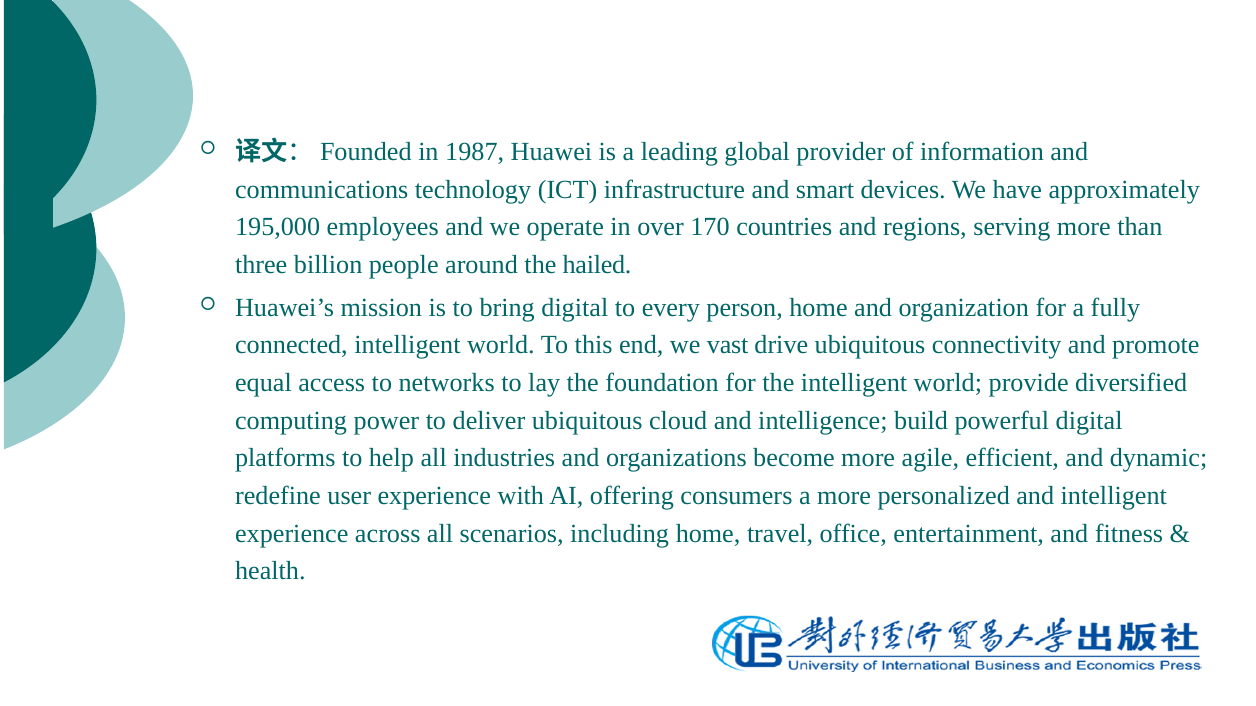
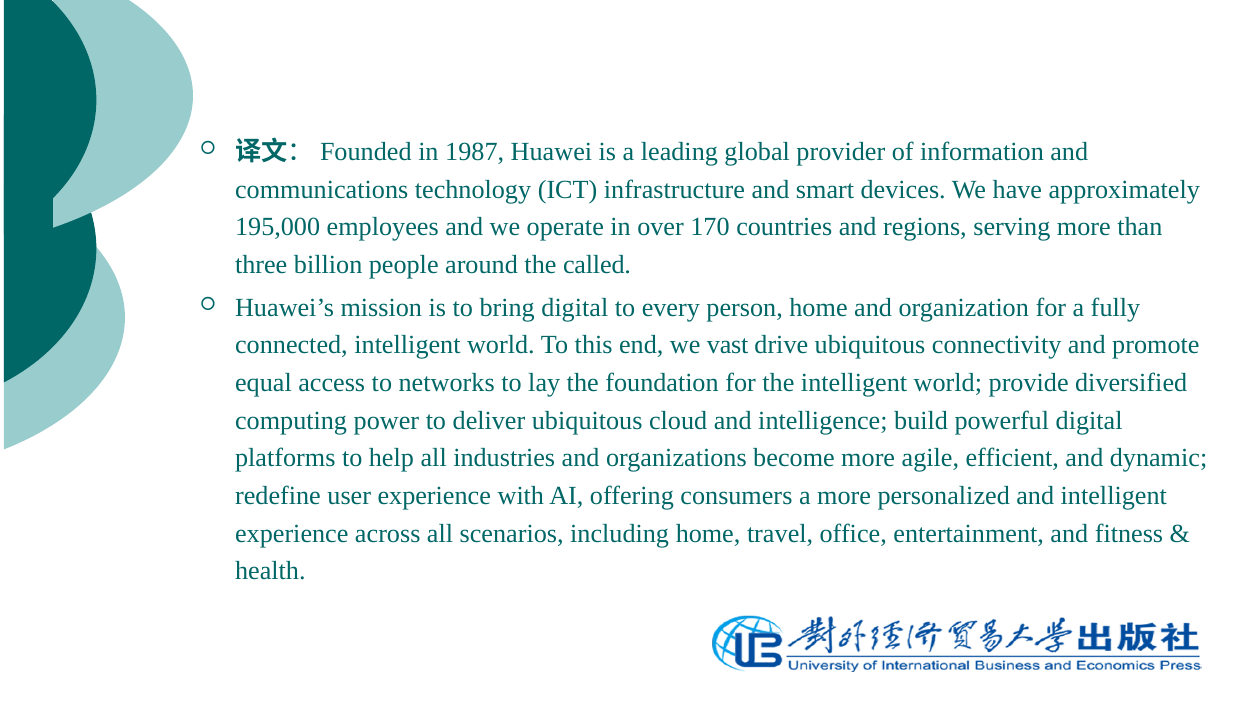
hailed: hailed -> called (597, 265)
